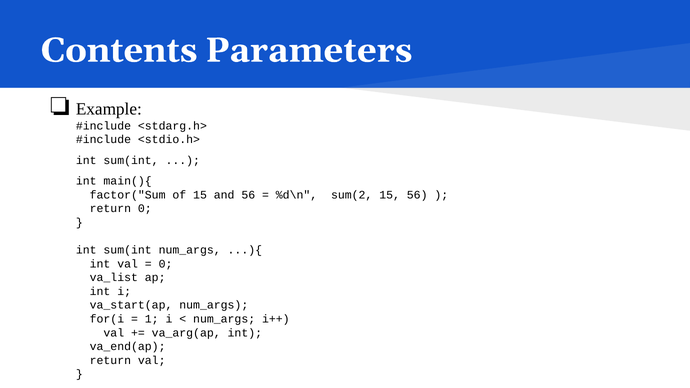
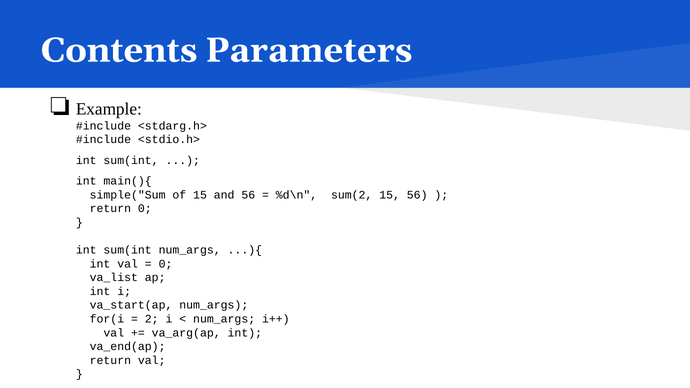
factor("Sum: factor("Sum -> simple("Sum (128, 195)
1: 1 -> 2 (152, 319)
